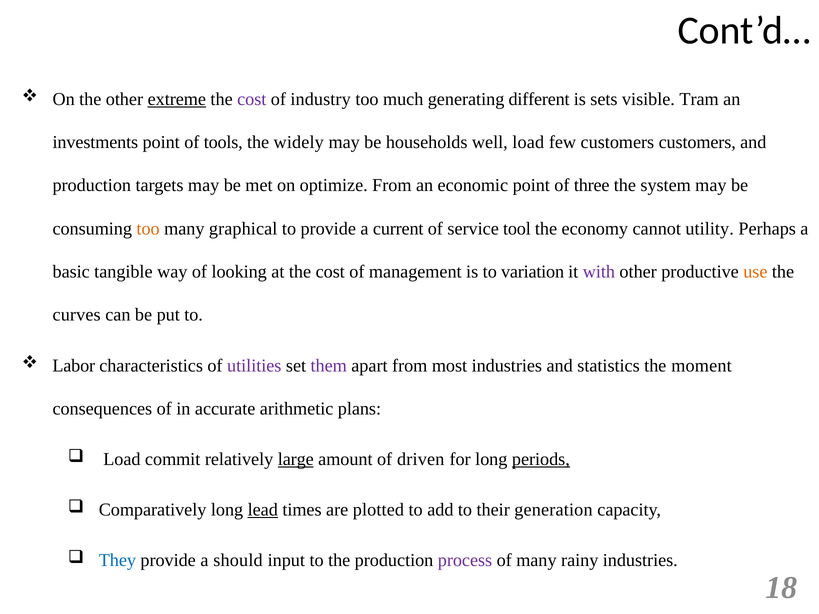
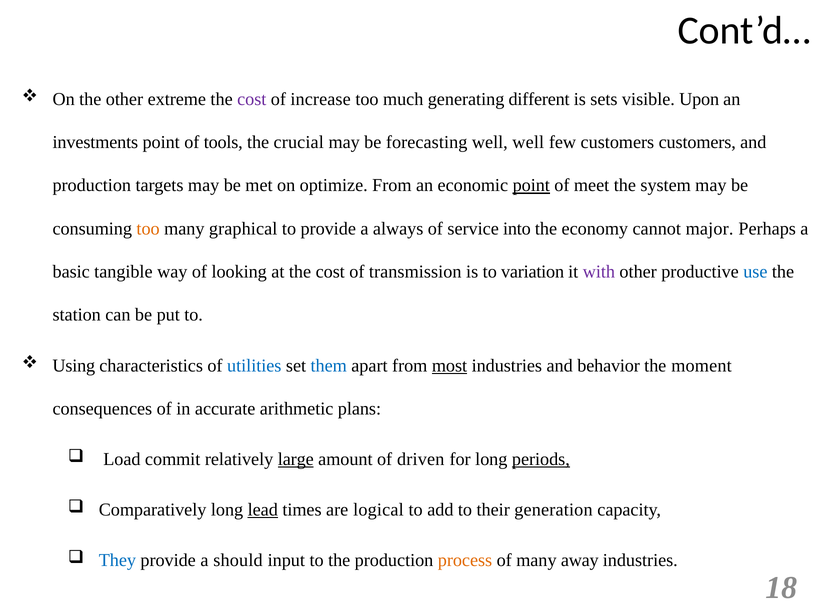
extreme underline: present -> none (177, 99)
industry: industry -> increase (321, 99)
Tram: Tram -> Upon (699, 99)
widely: widely -> crucial (299, 142)
households: households -> forecasting (427, 142)
well load: load -> well (528, 142)
point underline: none -> present (531, 185)
three: three -> meet (592, 185)
current: current -> always (398, 229)
tool: tool -> into (517, 229)
utility: utility -> major (710, 229)
management: management -> transmission (415, 272)
use colour: orange -> blue (755, 272)
curves: curves -> station (77, 315)
Labor: Labor -> Using (74, 366)
utilities colour: purple -> blue (254, 366)
them colour: purple -> blue (329, 366)
most underline: none -> present (450, 366)
statistics: statistics -> behavior (609, 366)
plotted: plotted -> logical (378, 510)
process colour: purple -> orange (465, 561)
rainy: rainy -> away (580, 561)
